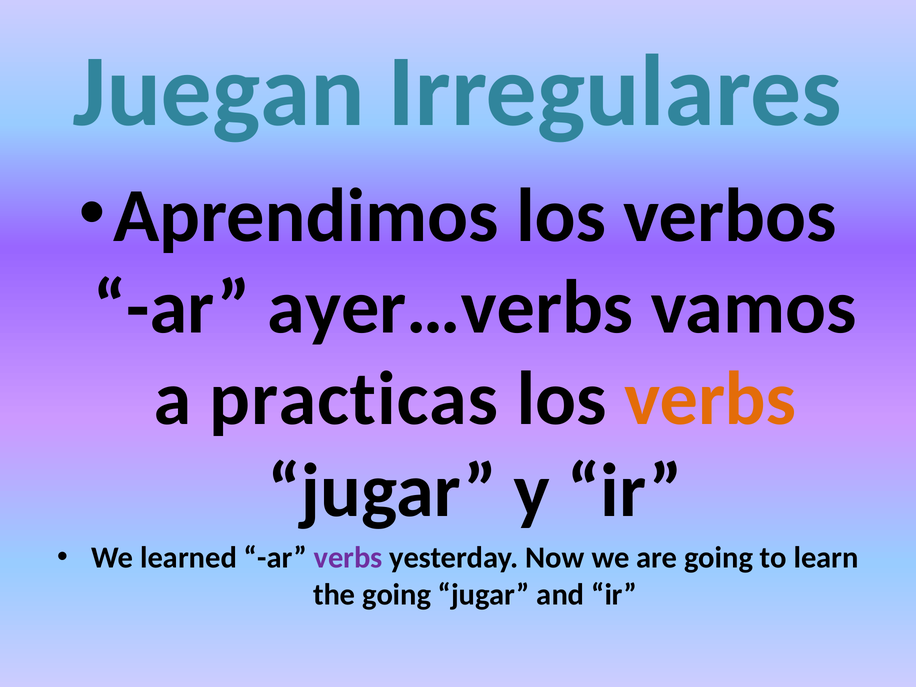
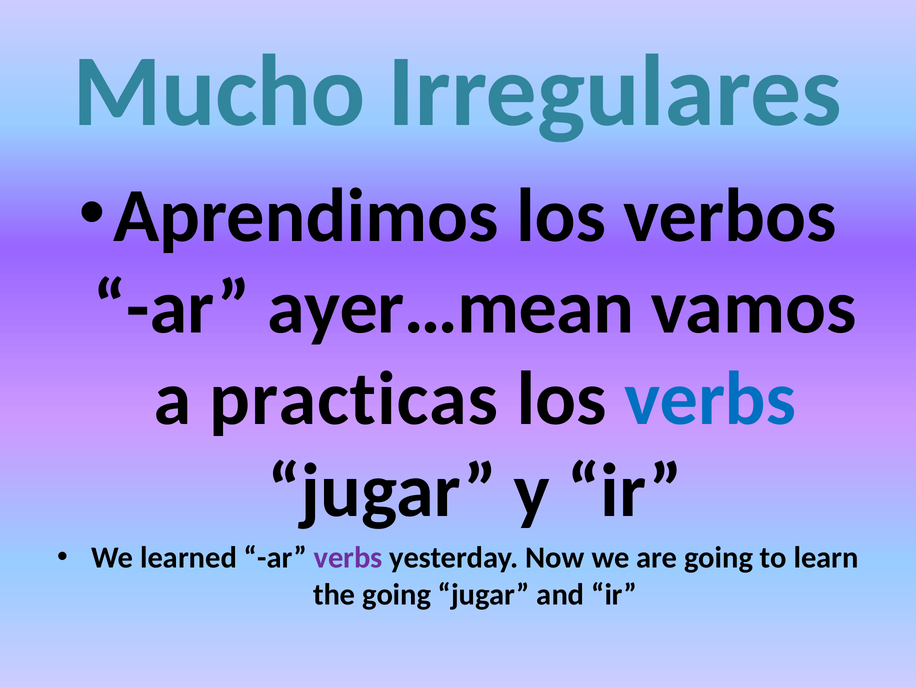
Juegan: Juegan -> Mucho (219, 92)
ayer…verbs: ayer…verbs -> ayer…mean (451, 308)
verbs colour: orange -> blue (710, 399)
